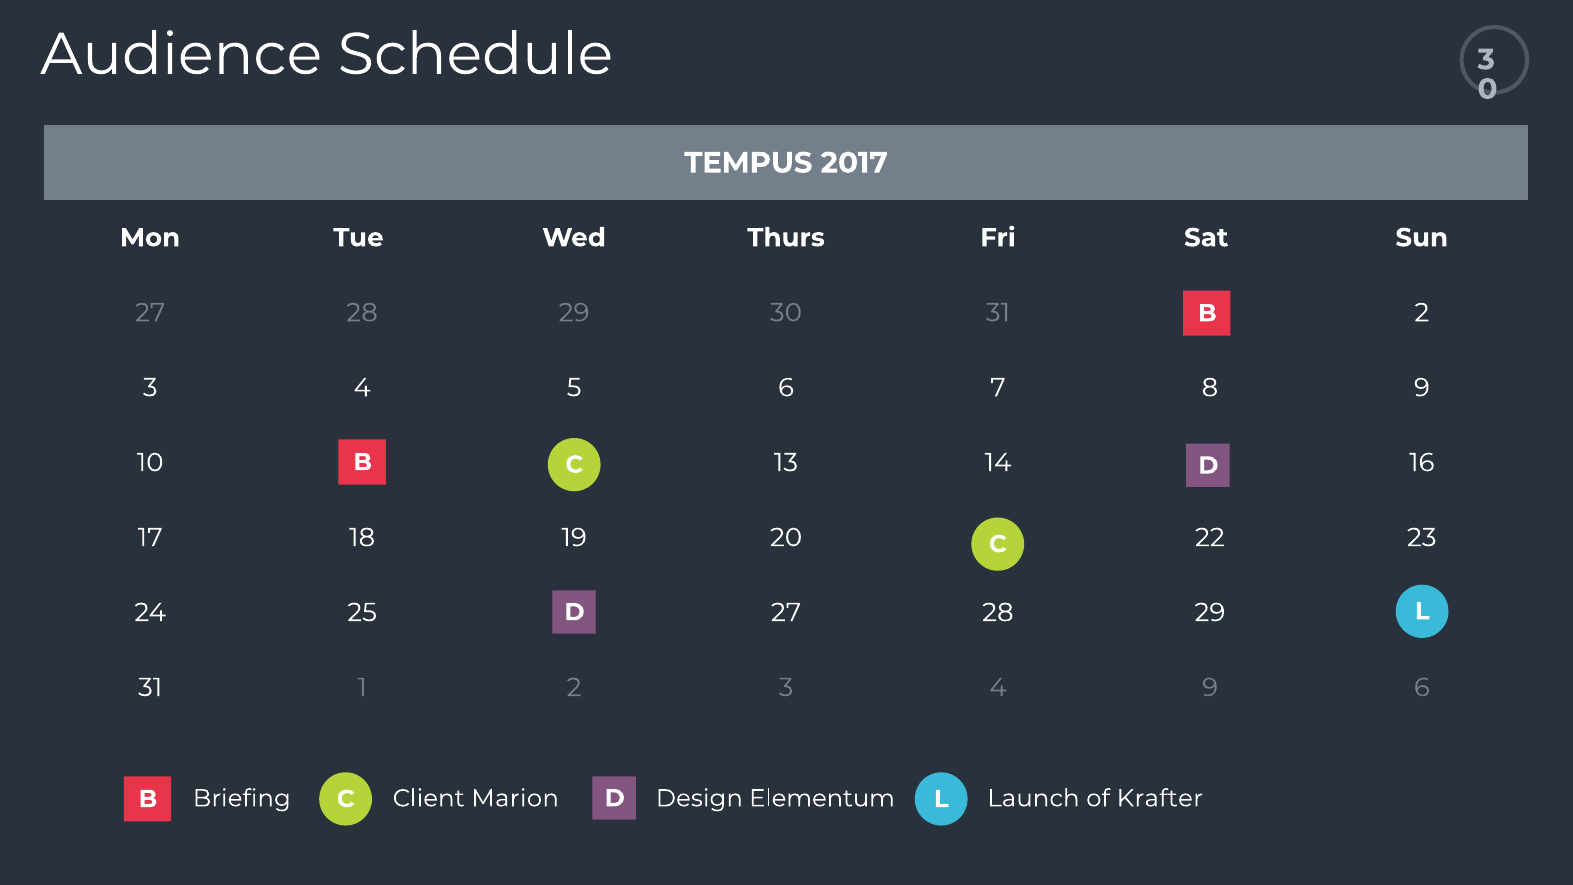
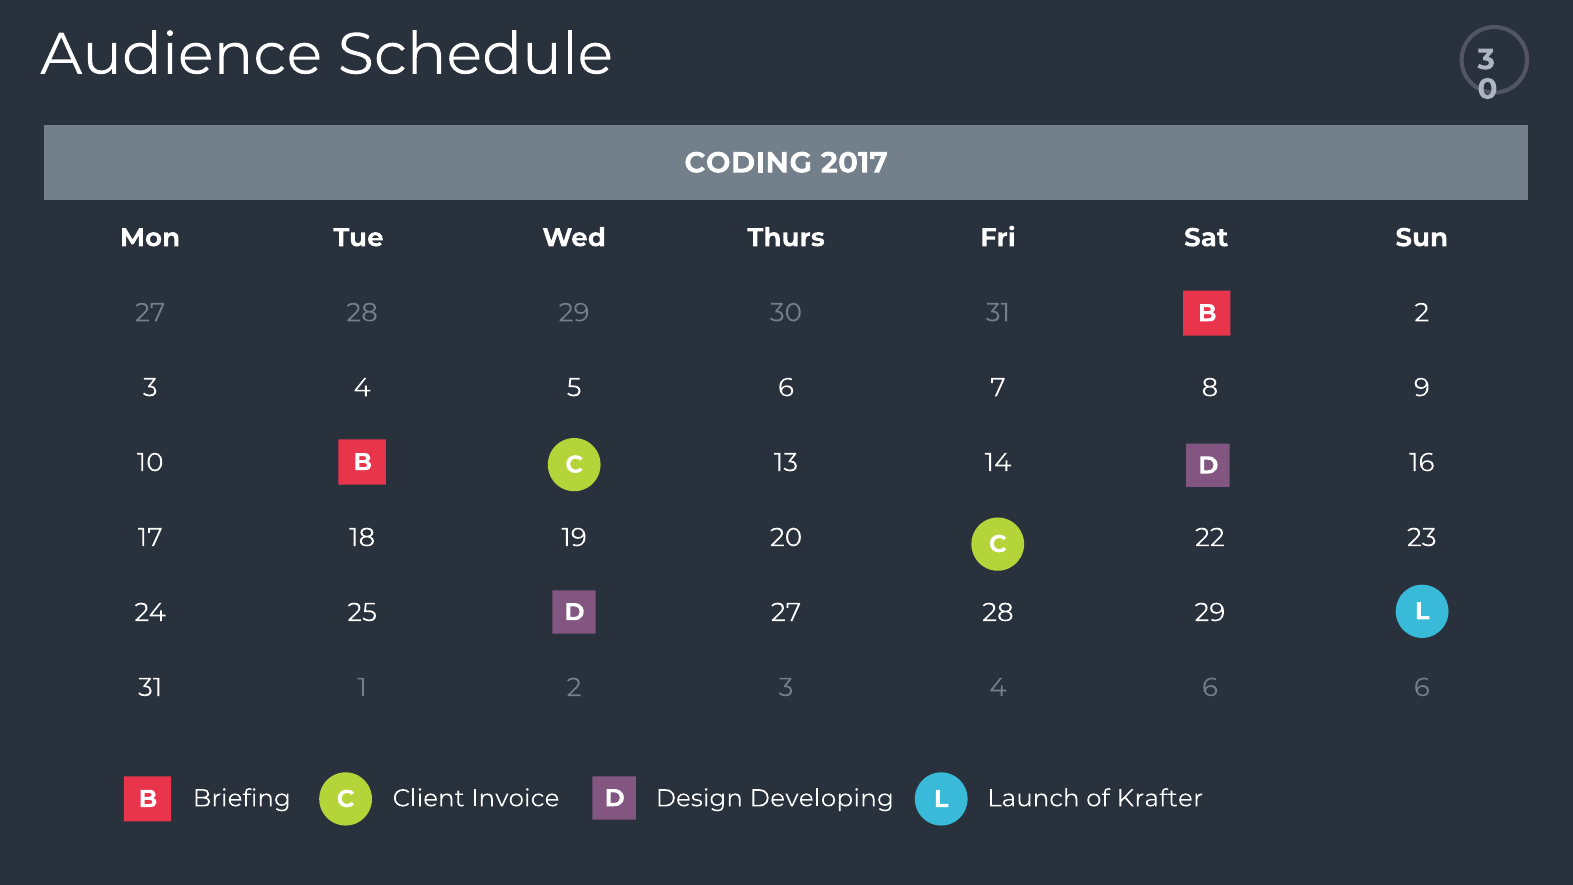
TEMPUS: TEMPUS -> CODING (748, 163)
4 9: 9 -> 6 (1210, 687)
Marion: Marion -> Invoice (515, 798)
Elementum: Elementum -> Developing (822, 798)
